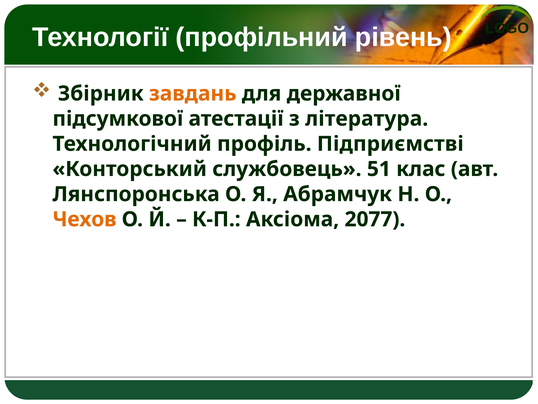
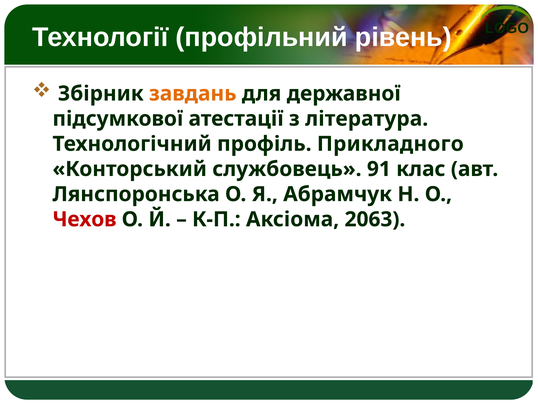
Підприємстві: Підприємстві -> Прикладного (390, 144)
51: 51 -> 91 (379, 169)
Чехов colour: orange -> red (84, 219)
2077: 2077 -> 2063 (375, 219)
